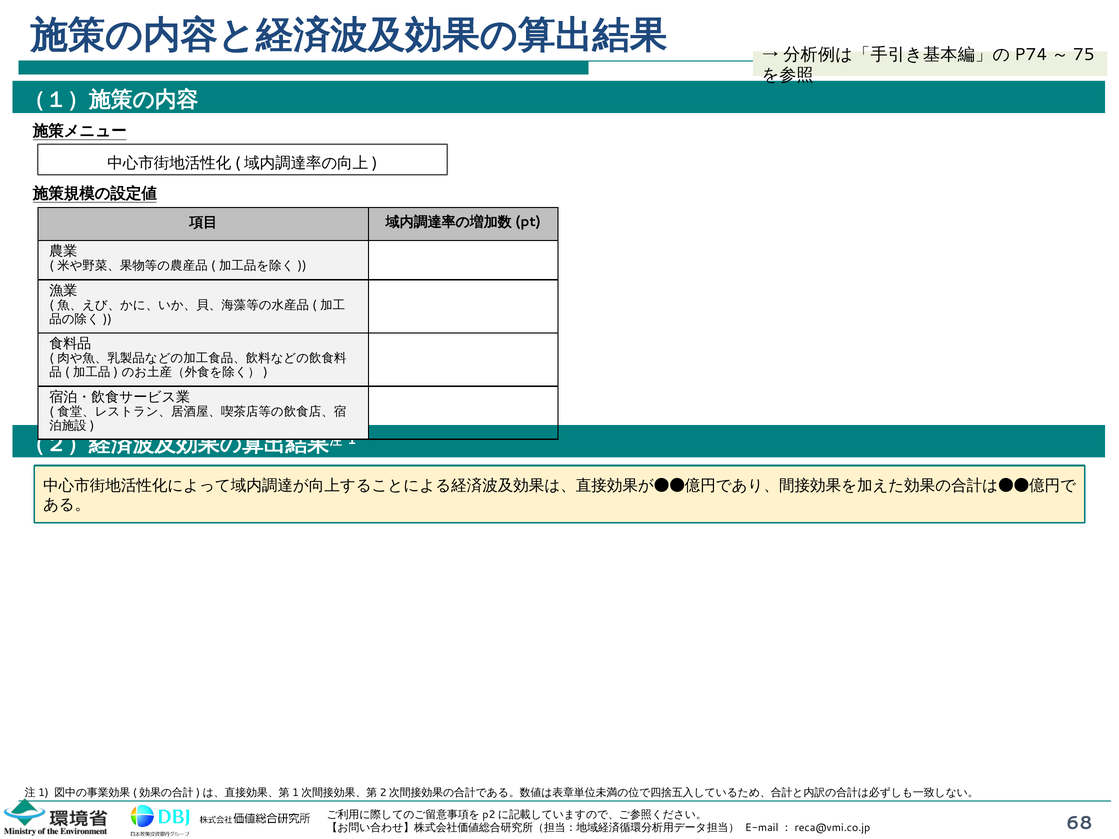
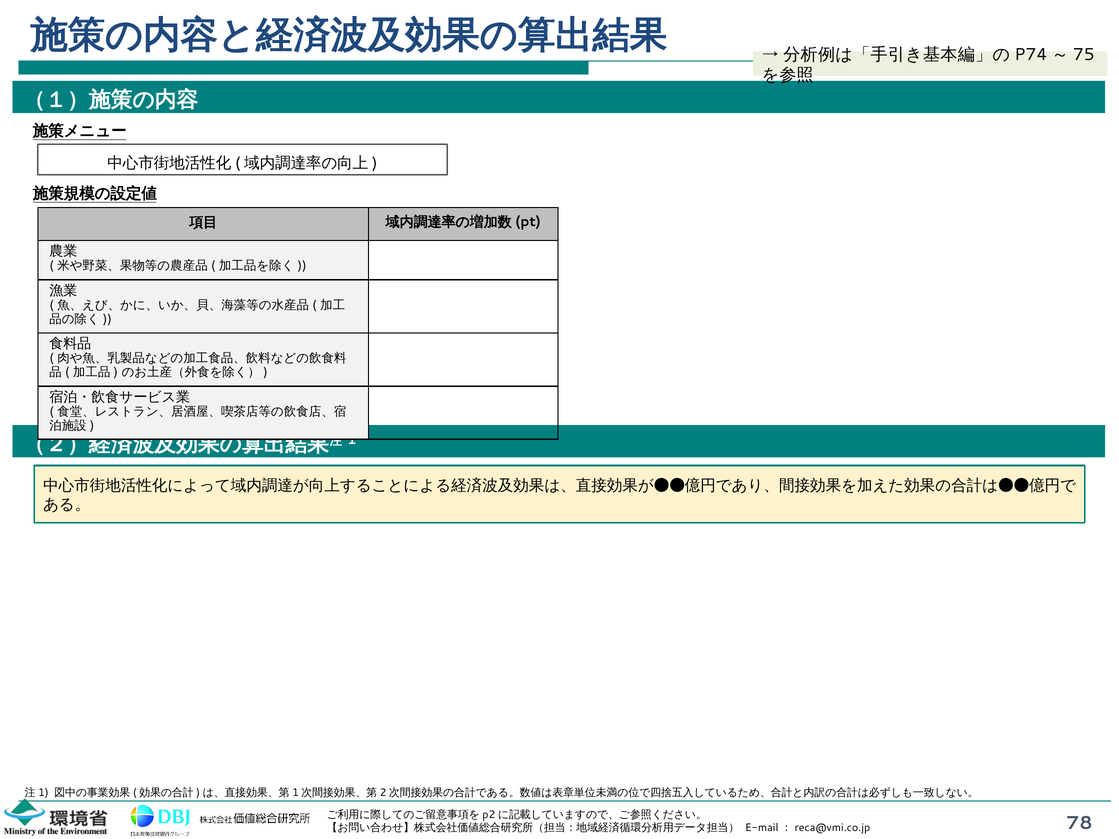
68: 68 -> 78 (1079, 823)
